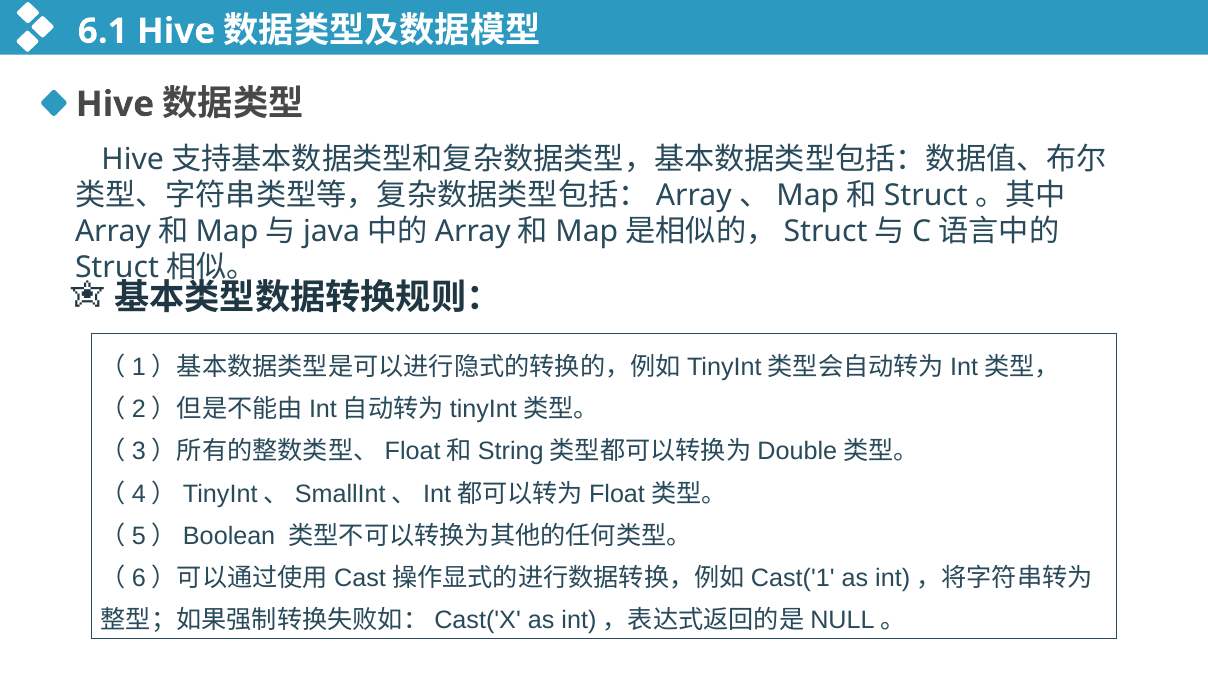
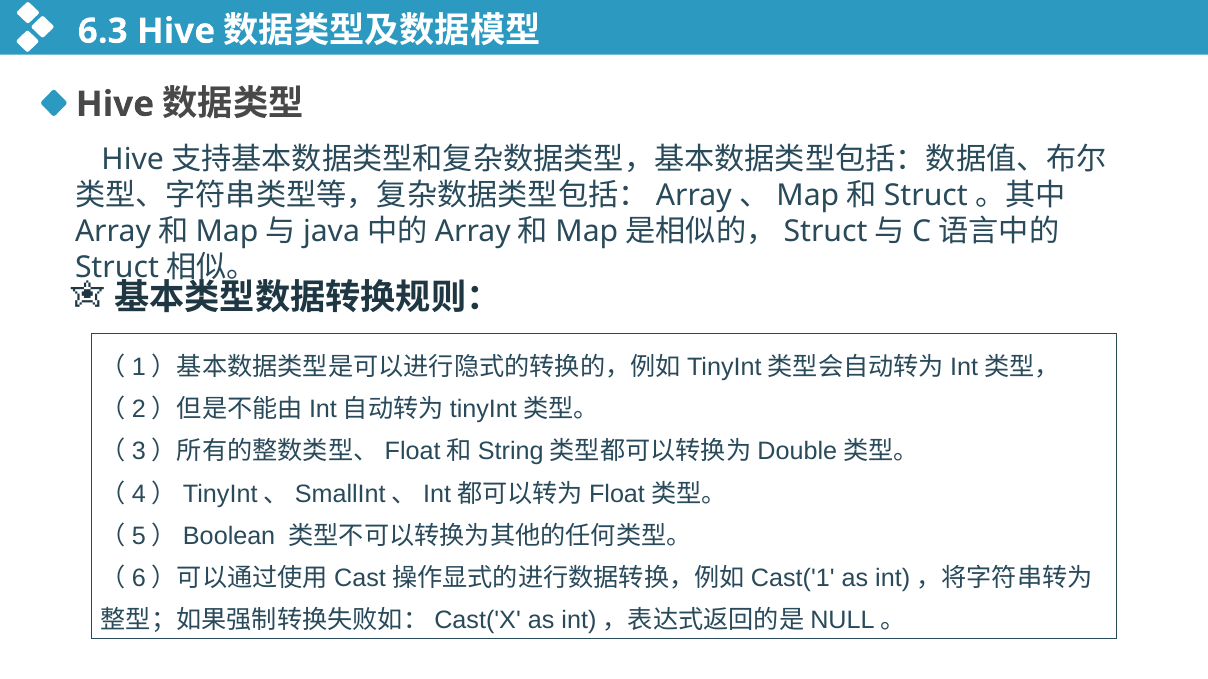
6.1: 6.1 -> 6.3 (103, 31)
